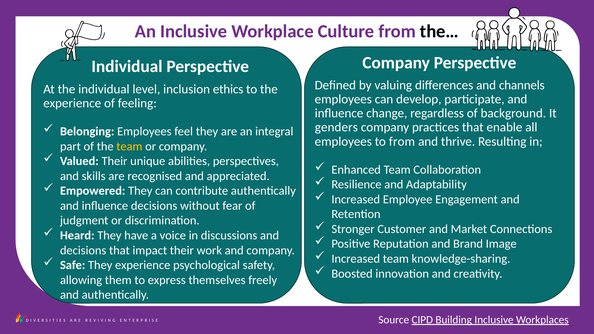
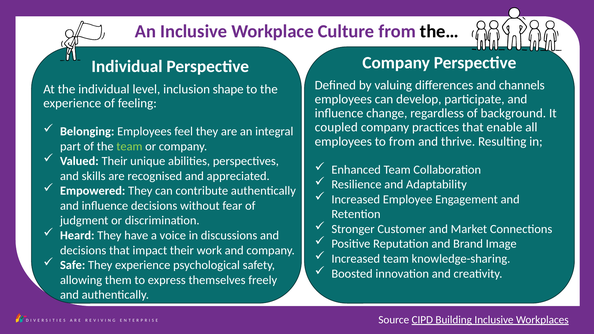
ethics: ethics -> shape (228, 89)
genders: genders -> coupled (336, 127)
team colour: yellow -> light green (129, 146)
